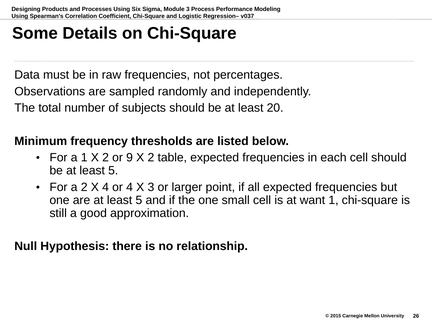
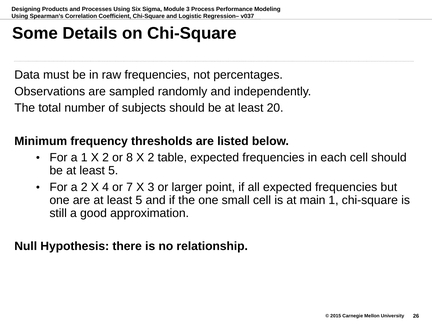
9: 9 -> 8 (130, 158)
or 4: 4 -> 7 (130, 187)
want: want -> main (313, 200)
